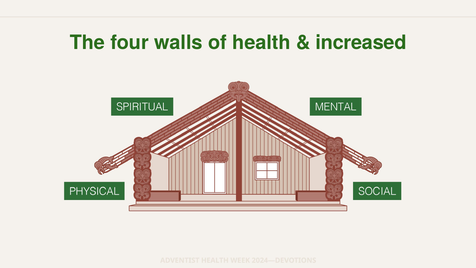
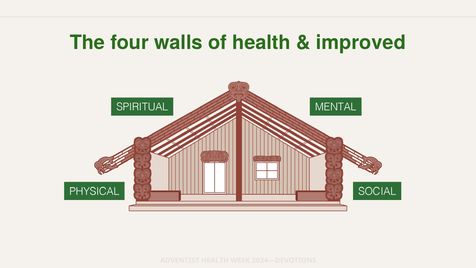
increased: increased -> improved (361, 43)
